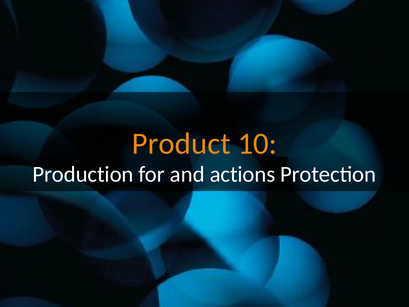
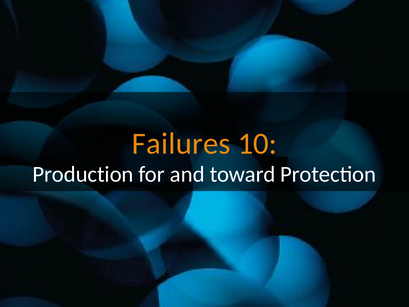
Product: Product -> Failures (181, 144)
actions: actions -> toward (243, 174)
